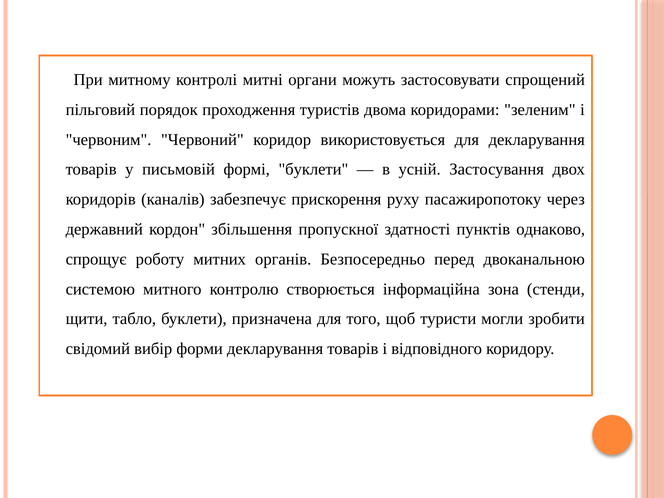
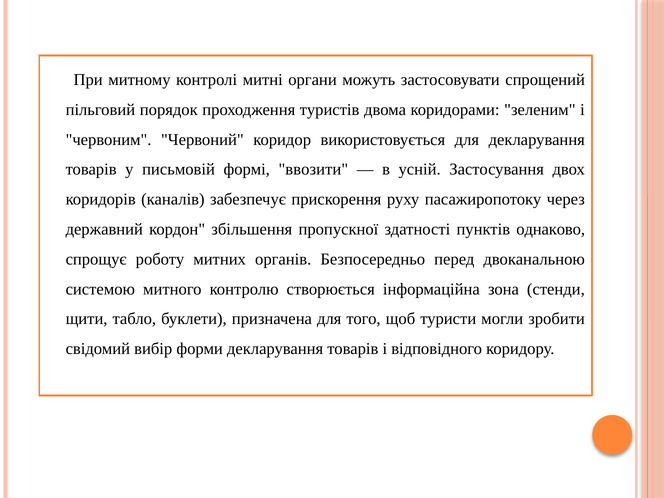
формі буклети: буклети -> ввозити (313, 170)
